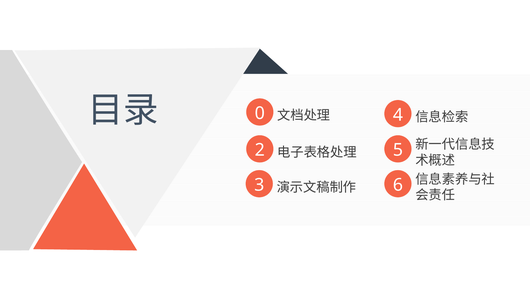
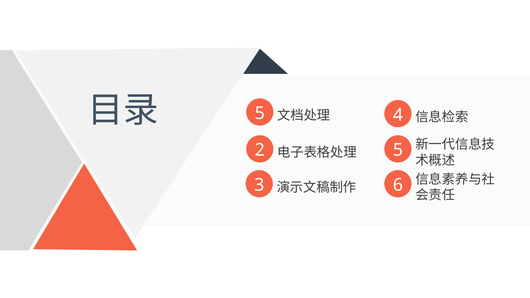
0: 0 -> 5 (260, 113)
